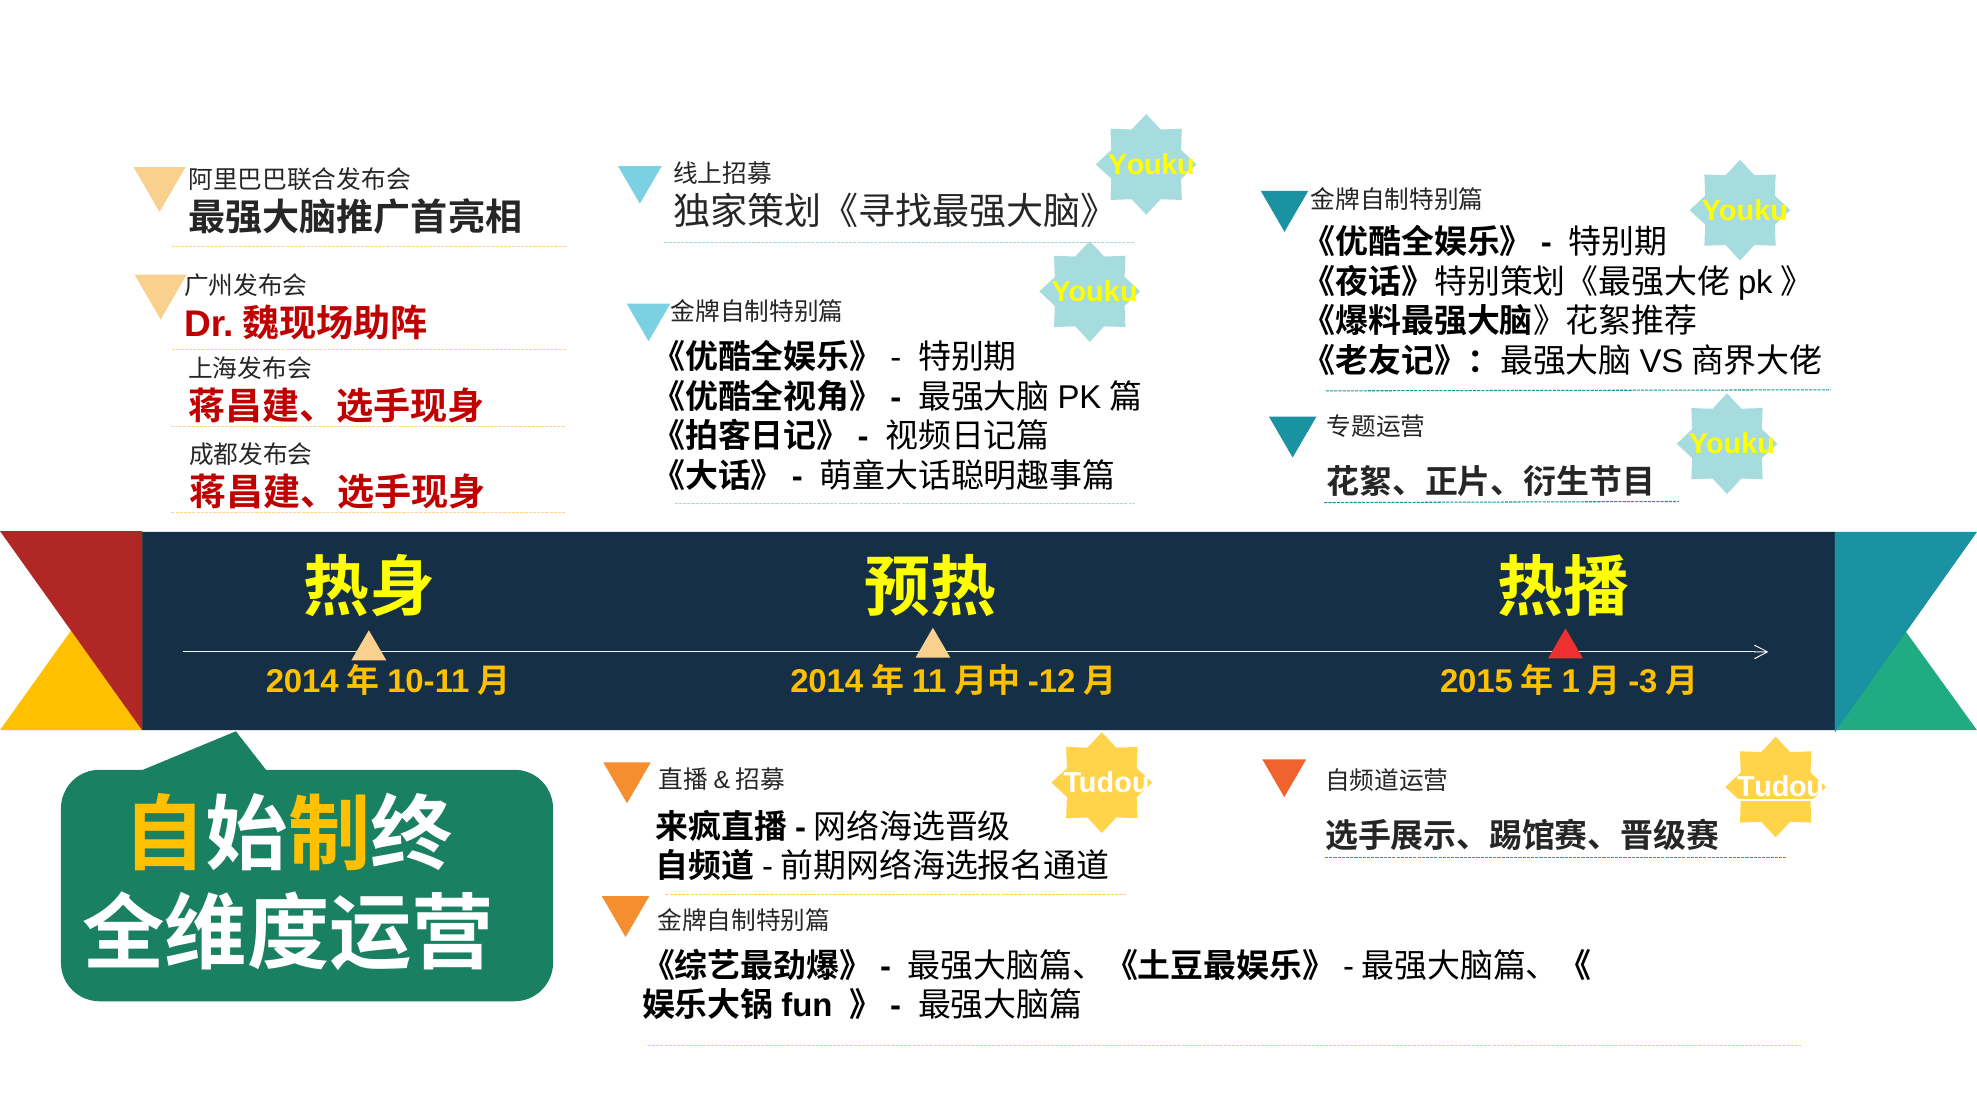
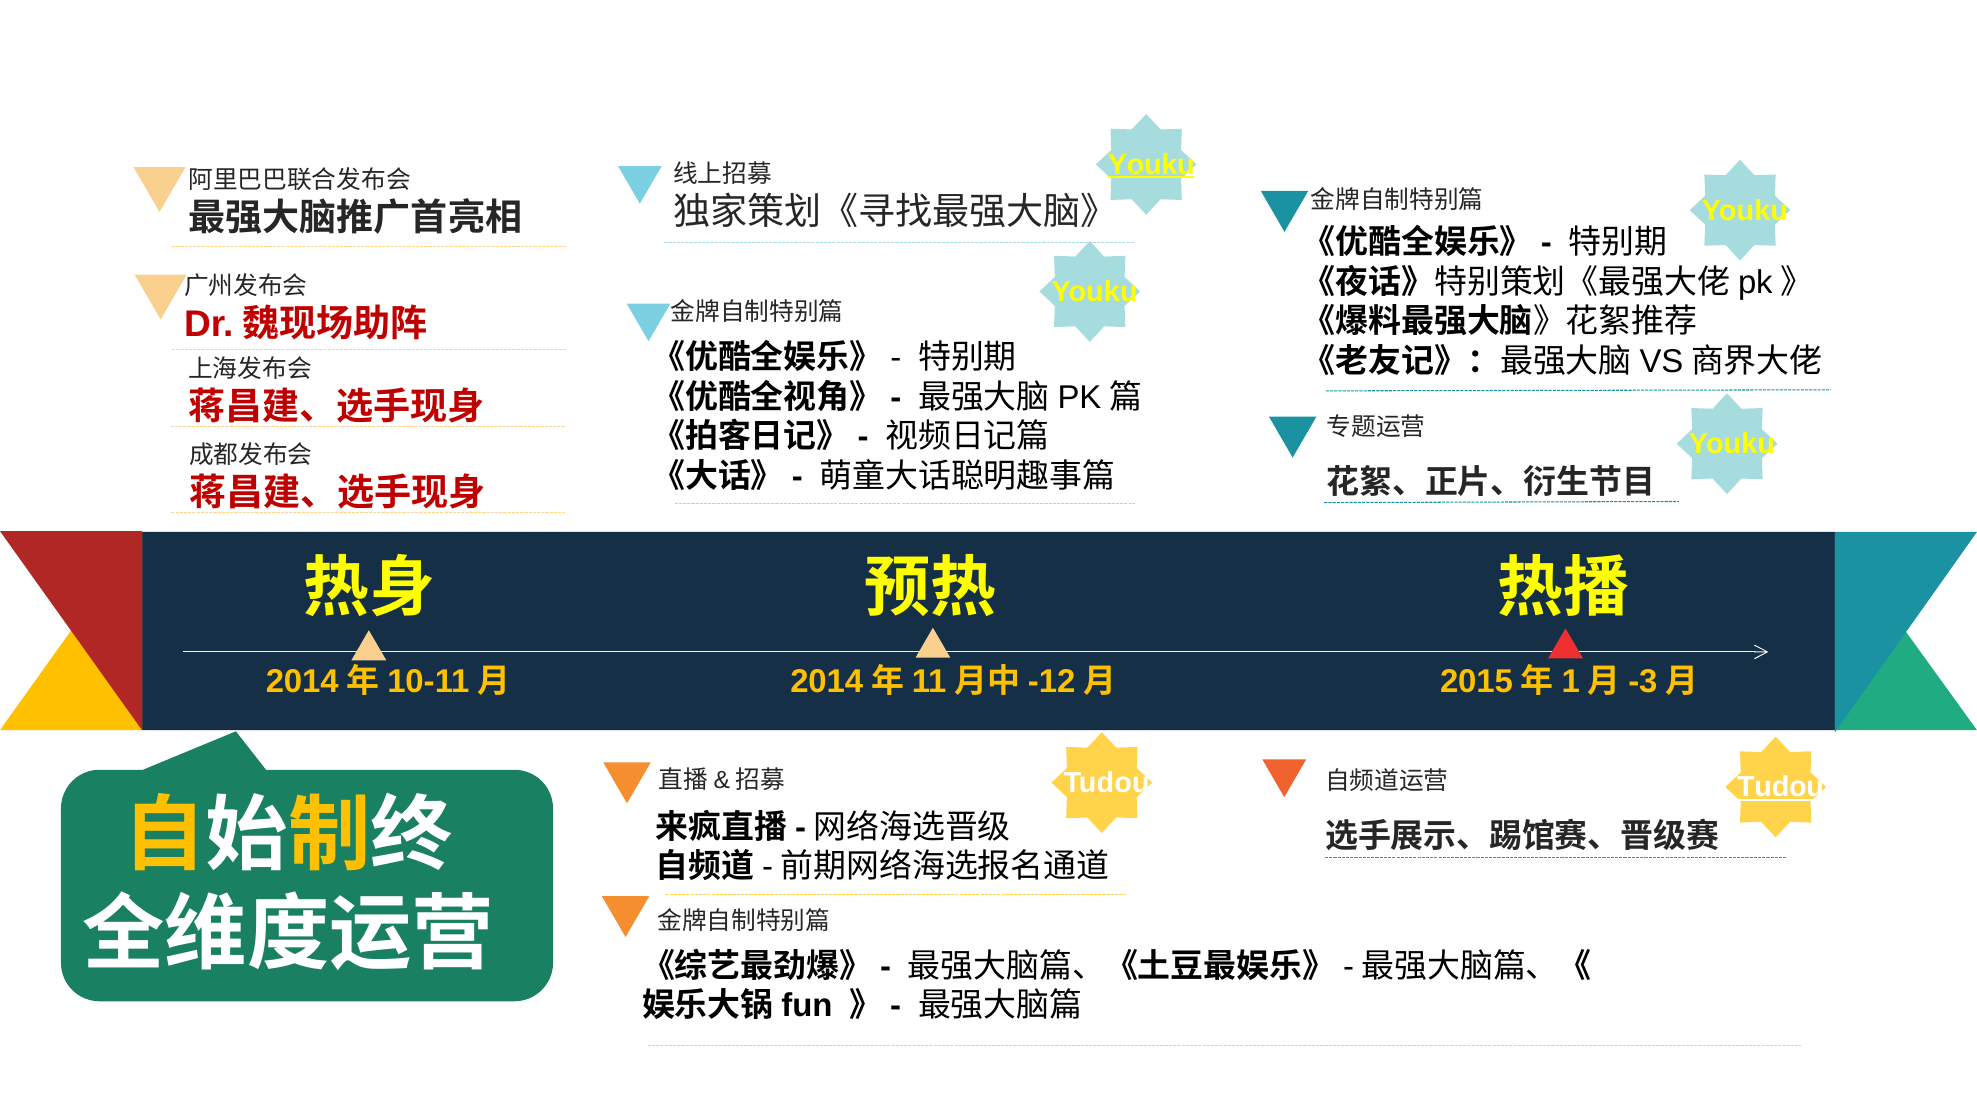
Youku underline: none -> present (1151, 165)
